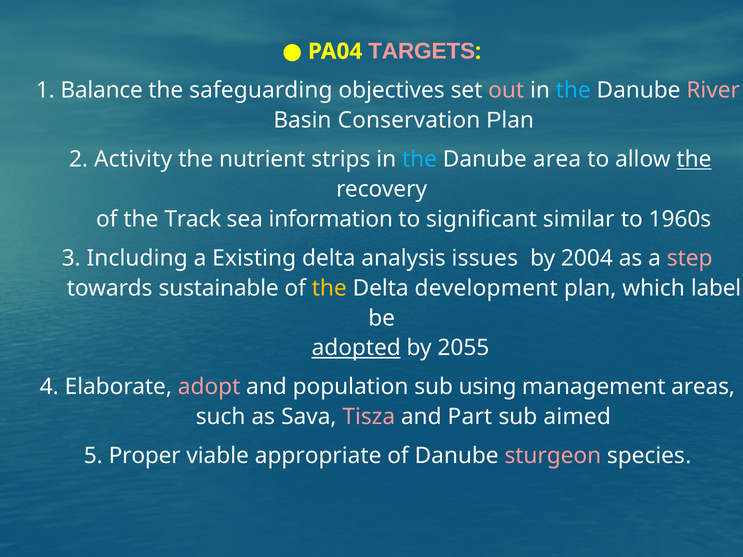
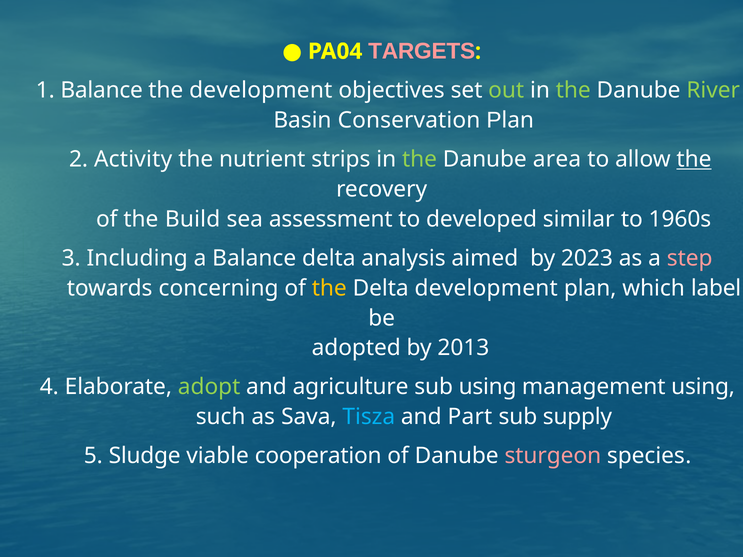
the safeguarding: safeguarding -> development (261, 90)
out colour: pink -> light green (506, 90)
the colour: light blue -> light green (573, 90)
River colour: pink -> light green (713, 90)
the colour: light blue -> light green (419, 159)
Track: Track -> Build (193, 219)
information: information -> assessment (331, 219)
significant: significant -> developed (482, 219)
a Existing: Existing -> Balance (254, 258)
issues: issues -> aimed (485, 258)
2004: 2004 -> 2023 (587, 258)
sustainable: sustainable -> concerning (219, 288)
adopted underline: present -> none (356, 348)
2055: 2055 -> 2013 (463, 348)
adopt colour: pink -> light green (209, 387)
population: population -> agriculture (351, 387)
management areas: areas -> using (703, 387)
Tisza colour: pink -> light blue (369, 417)
aimed: aimed -> supply (577, 417)
Proper: Proper -> Sludge (145, 456)
appropriate: appropriate -> cooperation (318, 456)
